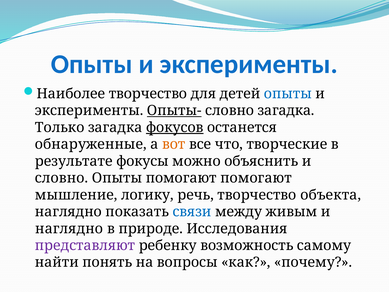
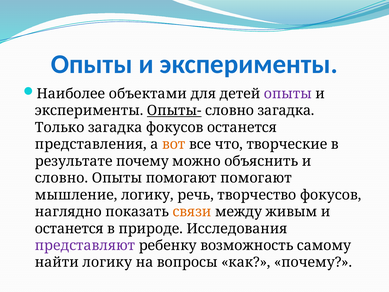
Наиболее творчество: творчество -> объектами (148, 94)
опыты colour: blue -> purple (288, 94)
фокусов underline: present -> none (175, 127)
обнаруженные: обнаруженные -> представления (91, 144)
результате фокусы: фокусы -> почему (142, 161)
творчество объекта: объекта -> фокусов (331, 195)
связи colour: blue -> orange (192, 212)
наглядно: наглядно -> останется (69, 228)
найти понять: понять -> логику (107, 262)
